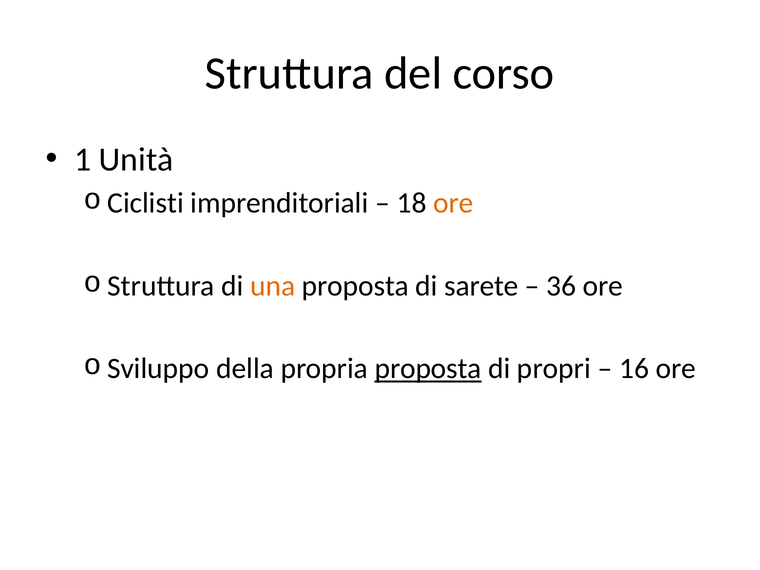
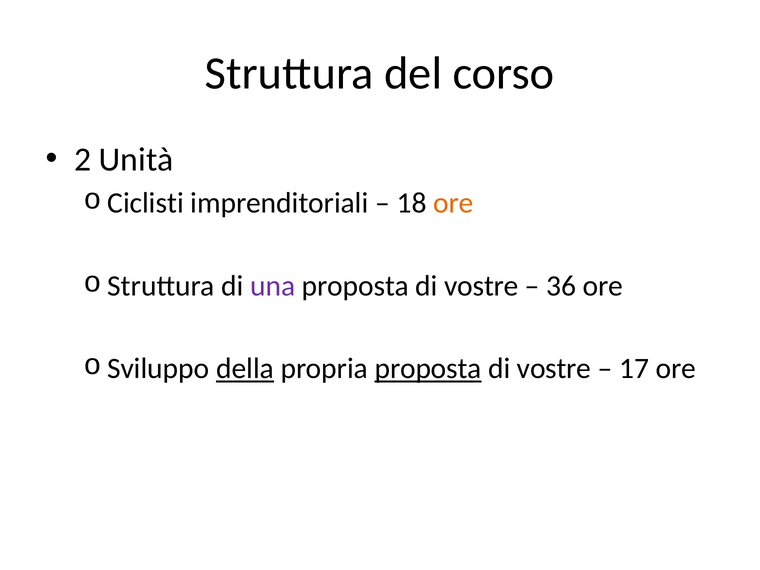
1: 1 -> 2 (83, 159)
una colour: orange -> purple (273, 286)
sarete: sarete -> vostre (481, 286)
della underline: none -> present (245, 369)
propri: propri -> vostre (554, 369)
16: 16 -> 17 (634, 369)
